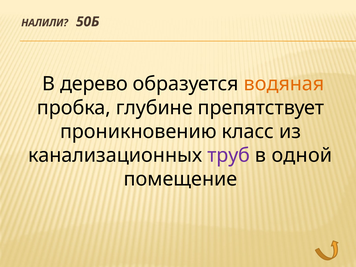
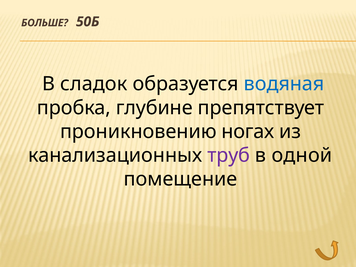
НАЛИЛИ: НАЛИЛИ -> БОЛЬШЕ (45, 23)
дерево: дерево -> сладок (94, 84)
водяная colour: orange -> blue (284, 84)
класс: класс -> ногах (248, 132)
